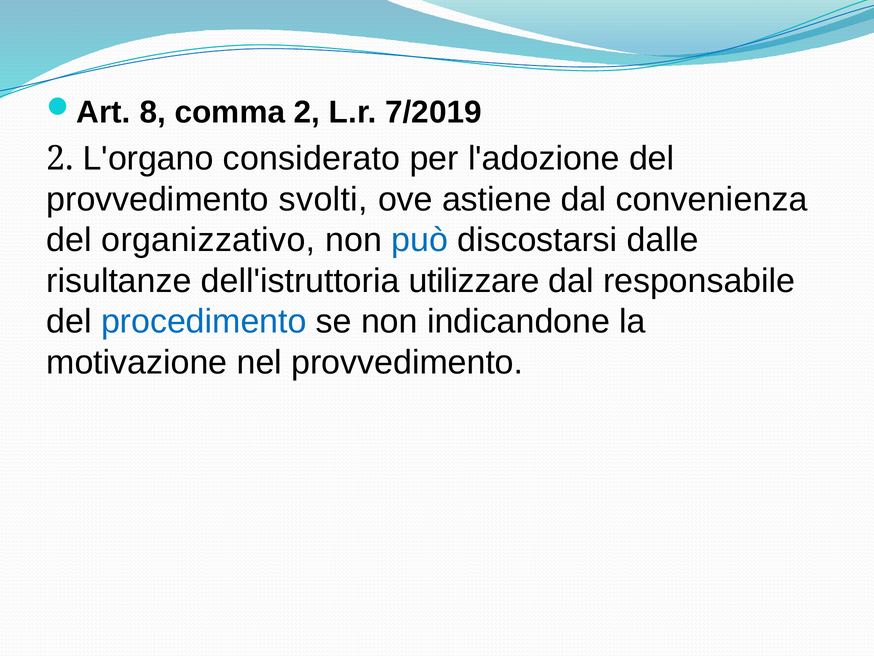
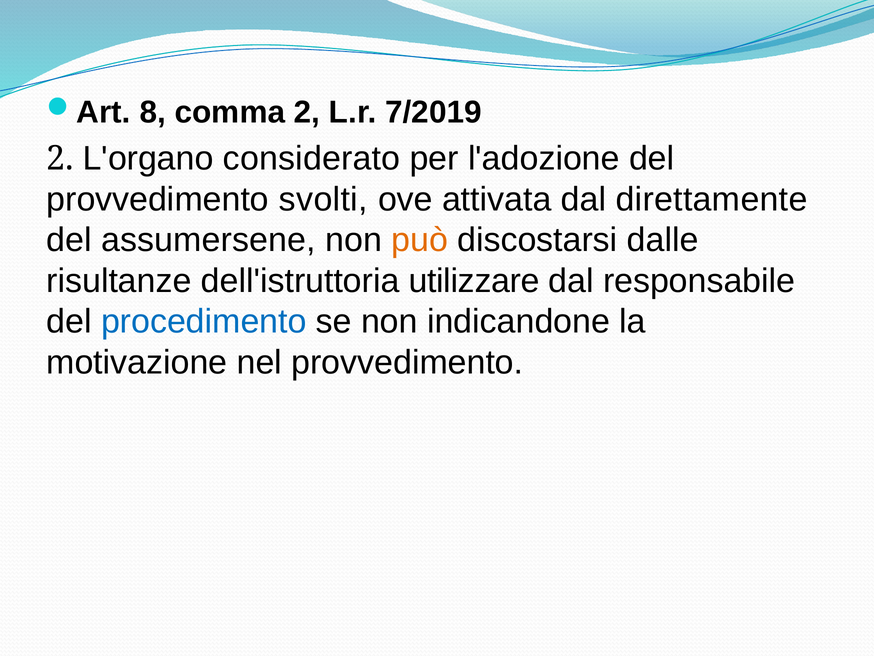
astiene: astiene -> attivata (497, 199)
convenienza: convenienza -> direttamente (712, 199)
organizzativo: organizzativo -> assumersene (208, 240)
può colour: blue -> orange (420, 240)
